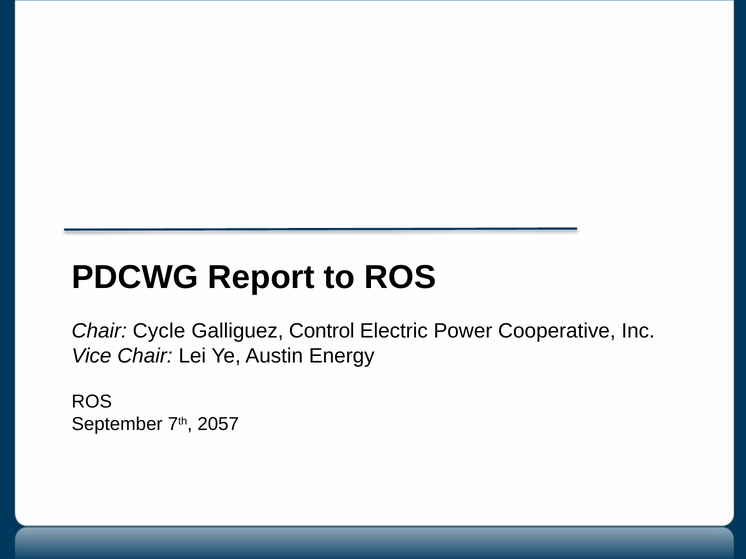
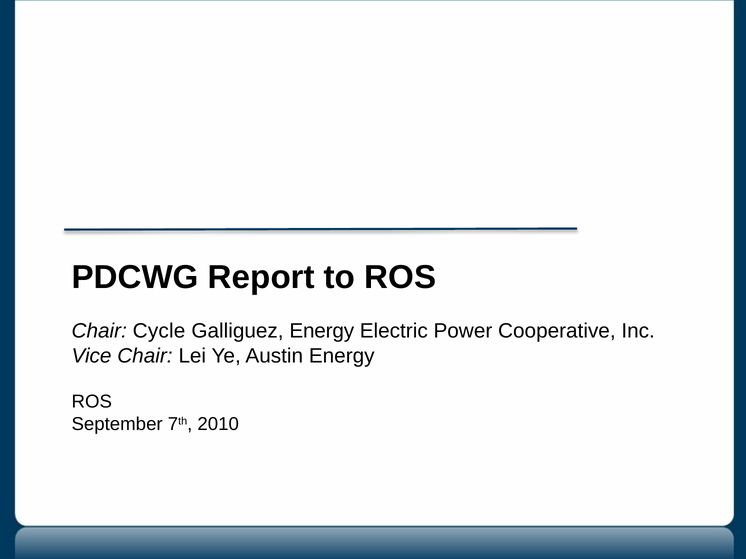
Galliguez Control: Control -> Energy (322, 331)
2057: 2057 -> 2010 (218, 424)
